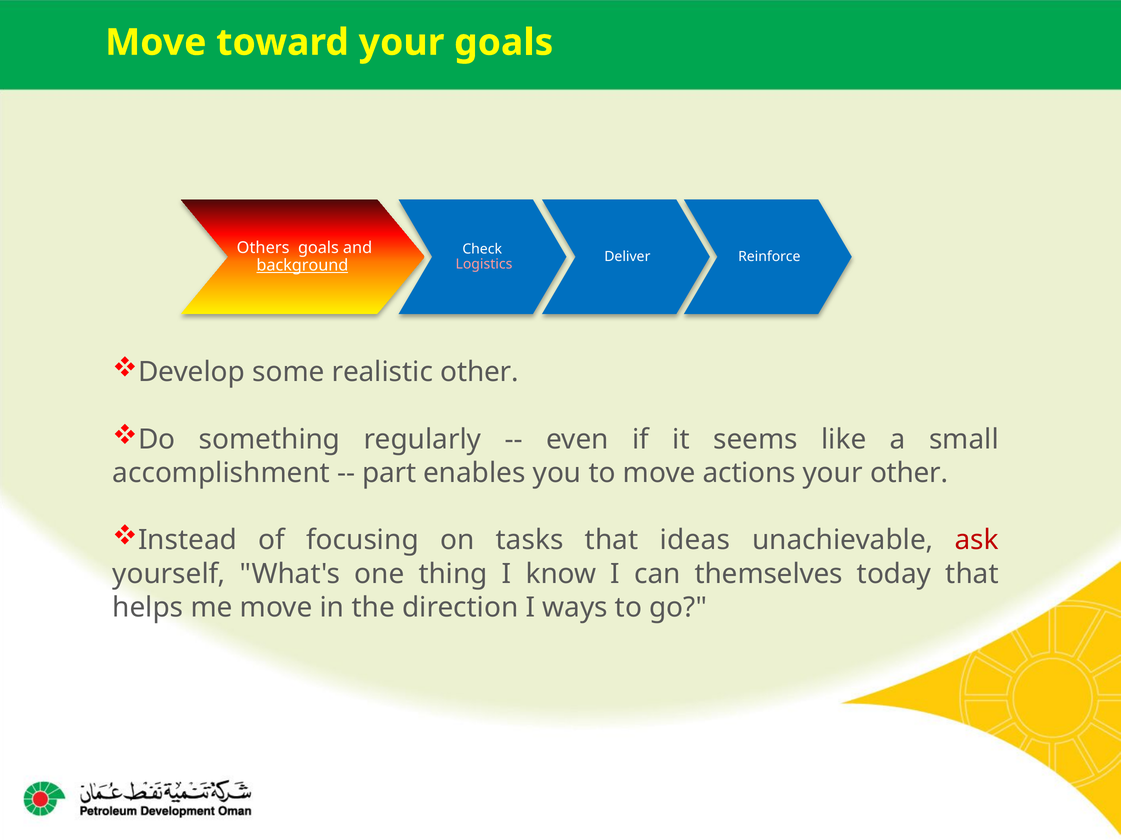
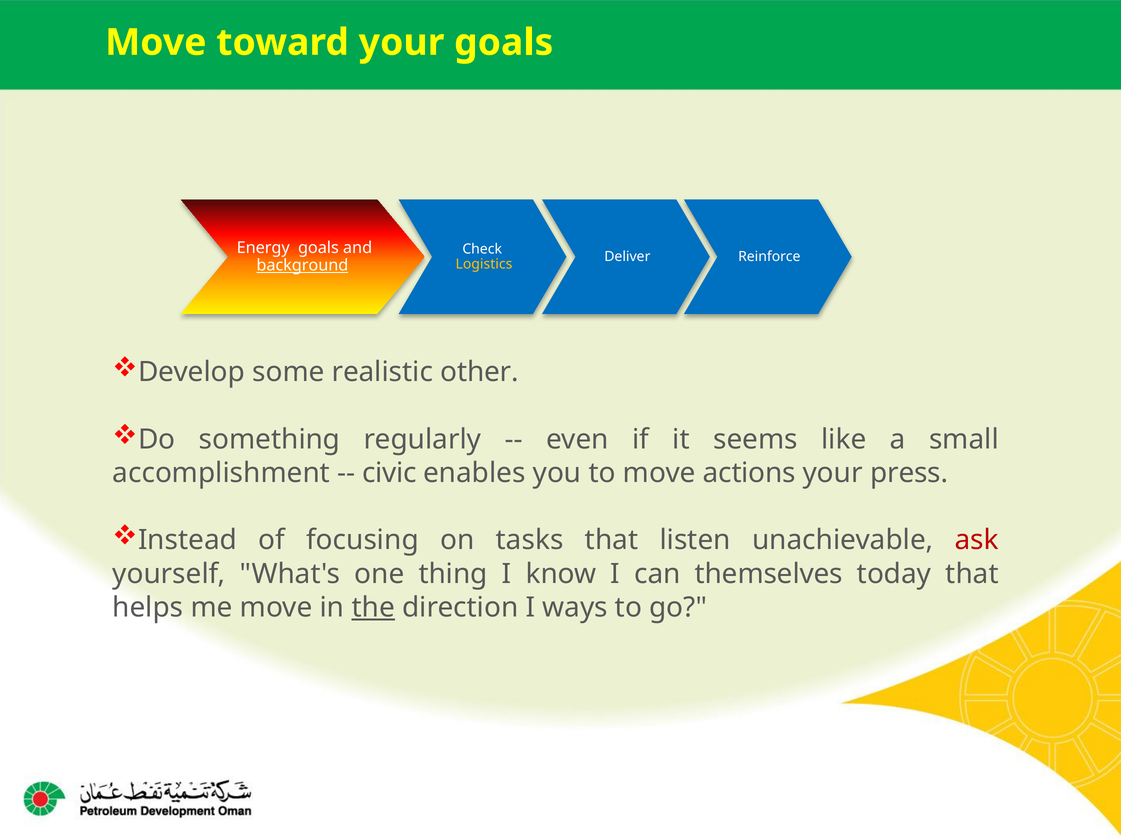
Others: Others -> Energy (263, 248)
Logistics colour: pink -> yellow (484, 264)
part: part -> civic (389, 473)
your other: other -> press (909, 473)
ideas: ideas -> listen (695, 541)
the underline: none -> present (373, 608)
